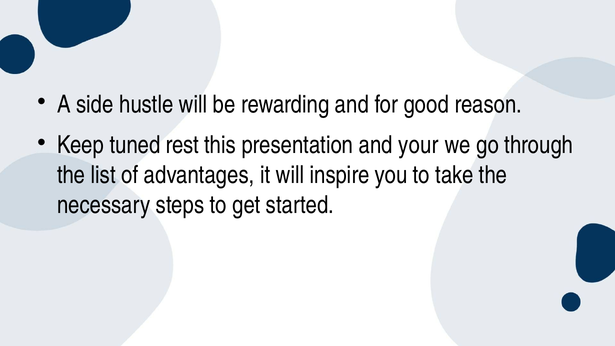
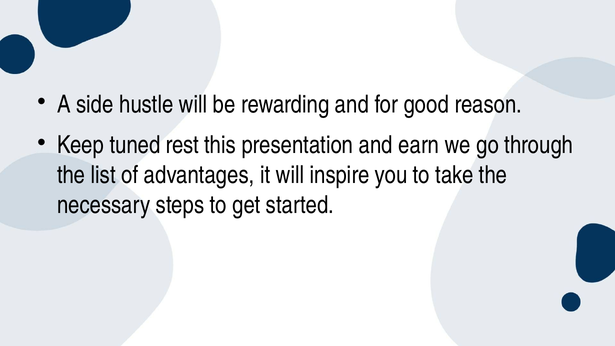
your: your -> earn (419, 145)
